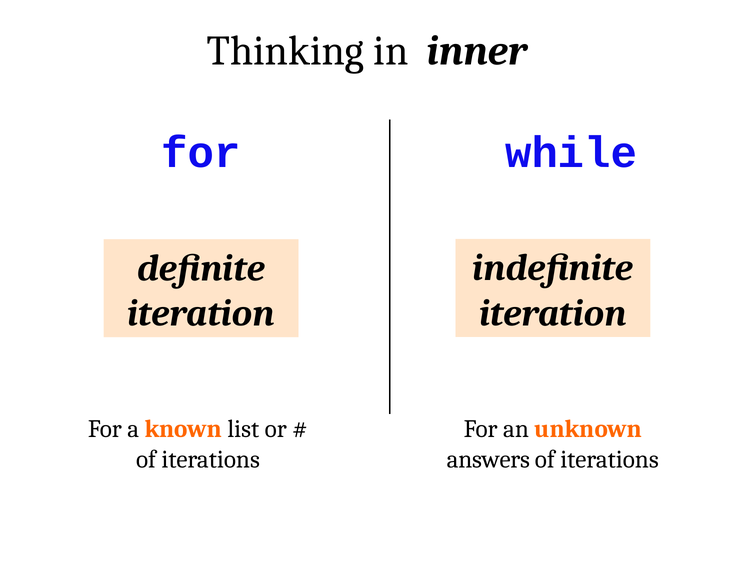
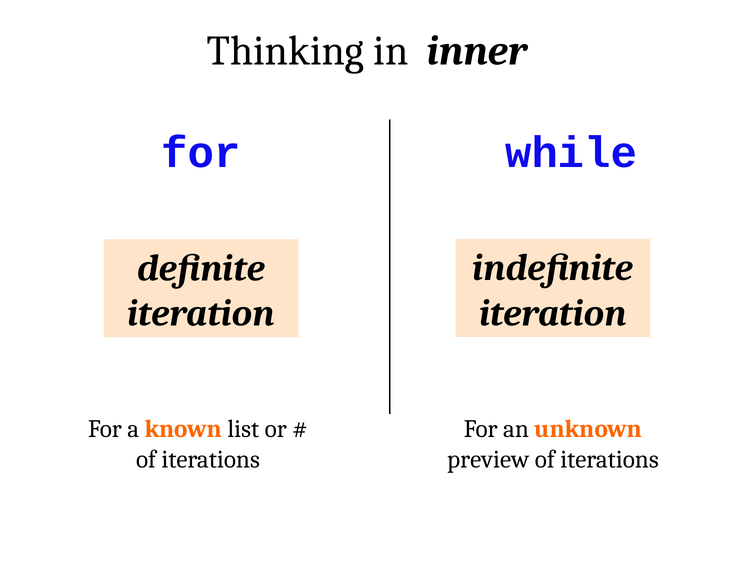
answers: answers -> preview (488, 459)
